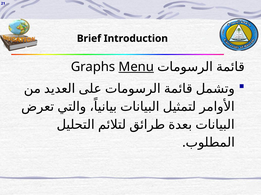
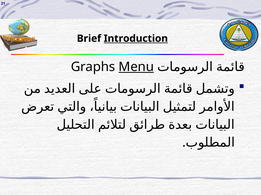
Introduction underline: none -> present (136, 39)
